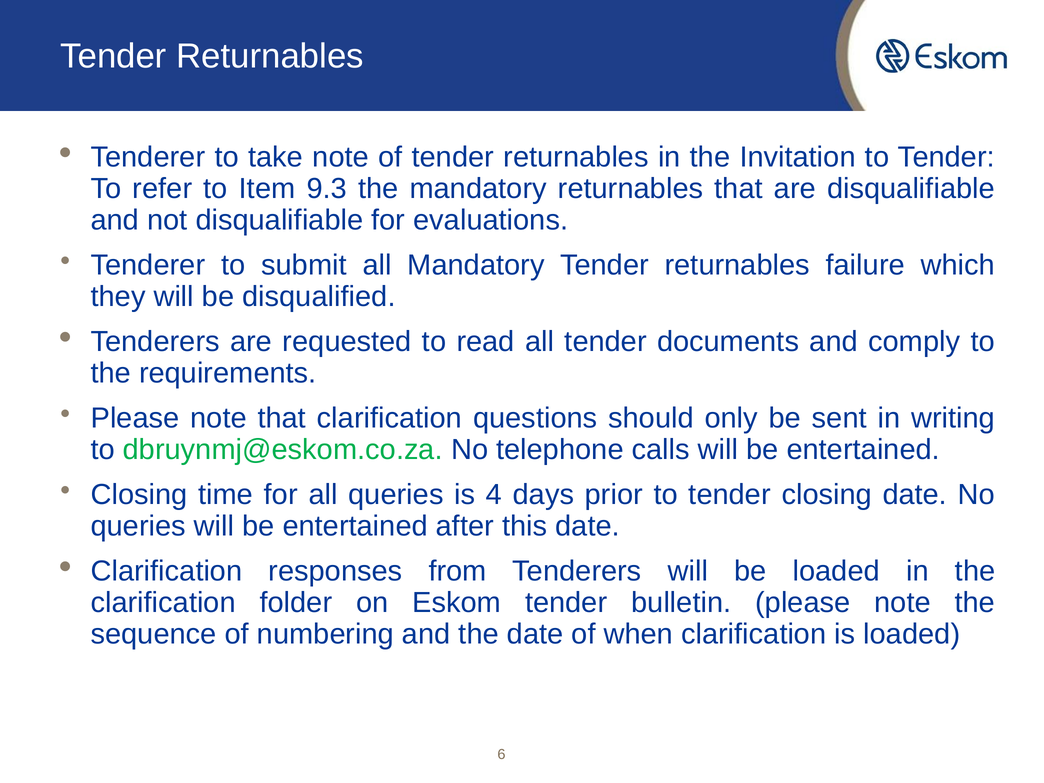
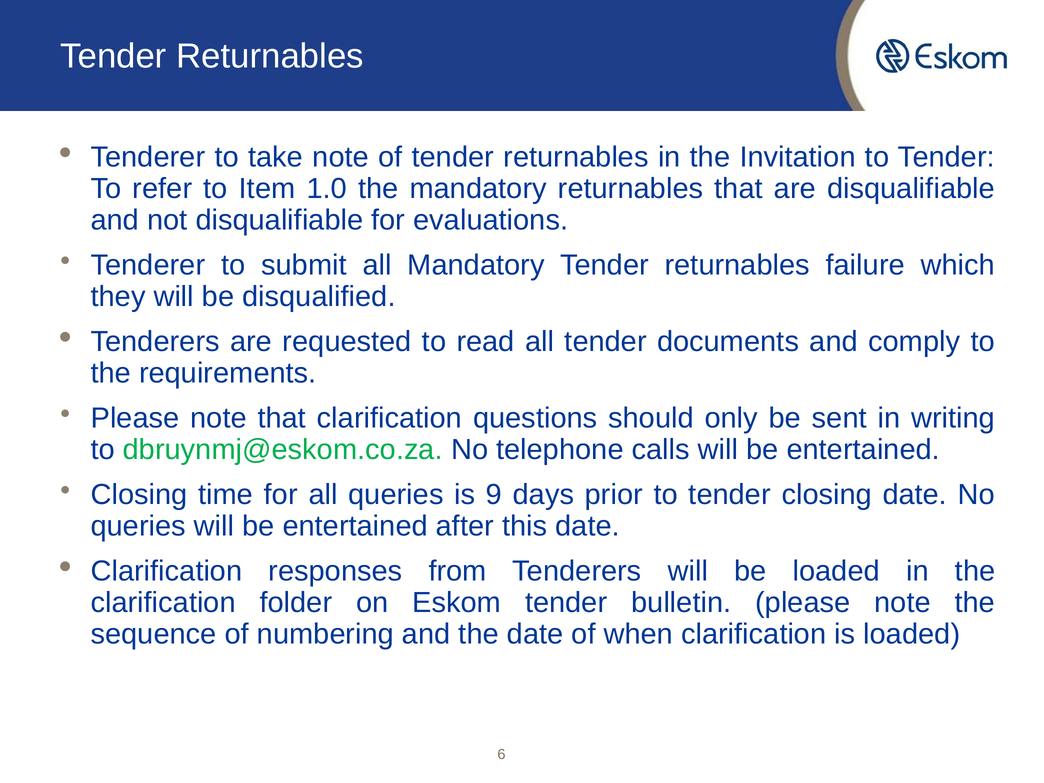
9.3: 9.3 -> 1.0 (327, 189)
4: 4 -> 9 (494, 495)
